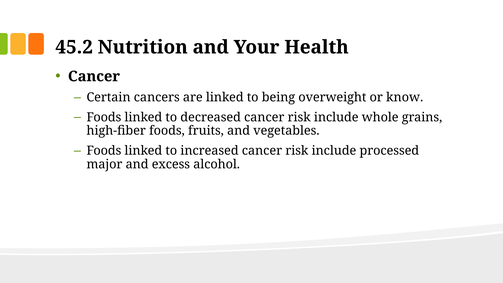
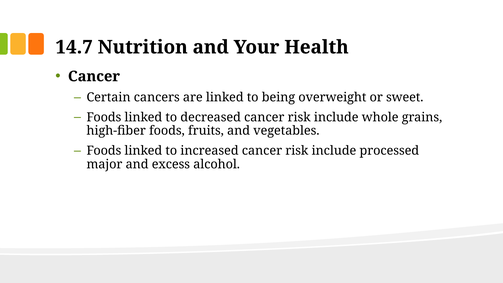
45.2: 45.2 -> 14.7 (74, 47)
know: know -> sweet (405, 97)
